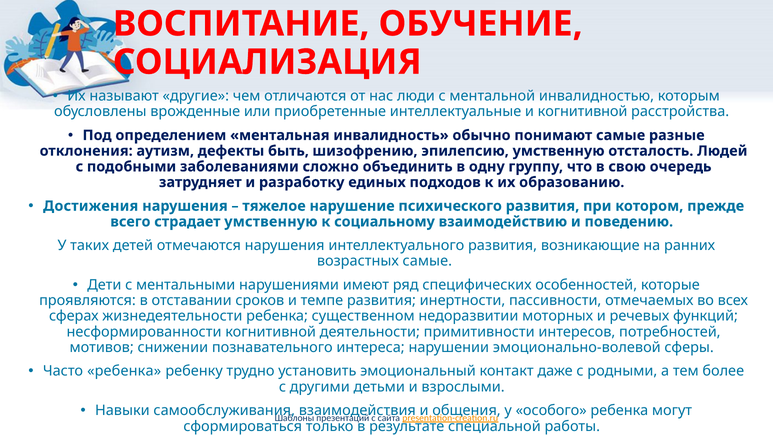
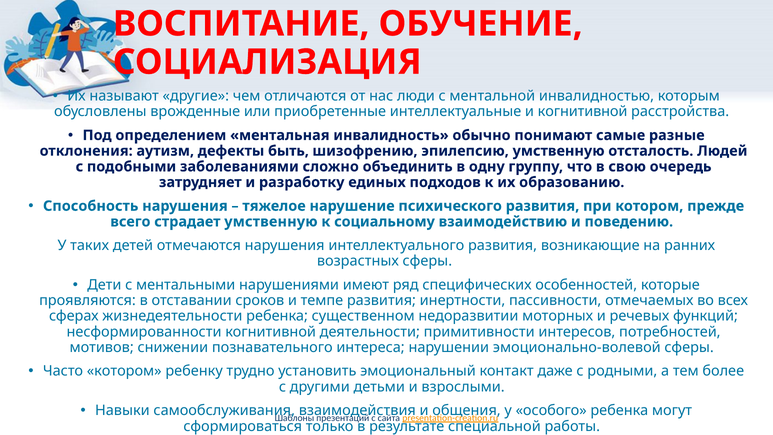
Достижения: Достижения -> Способность (91, 206)
возрастных самые: самые -> сферы (427, 261)
Часто ребенка: ребенка -> котором (124, 371)
